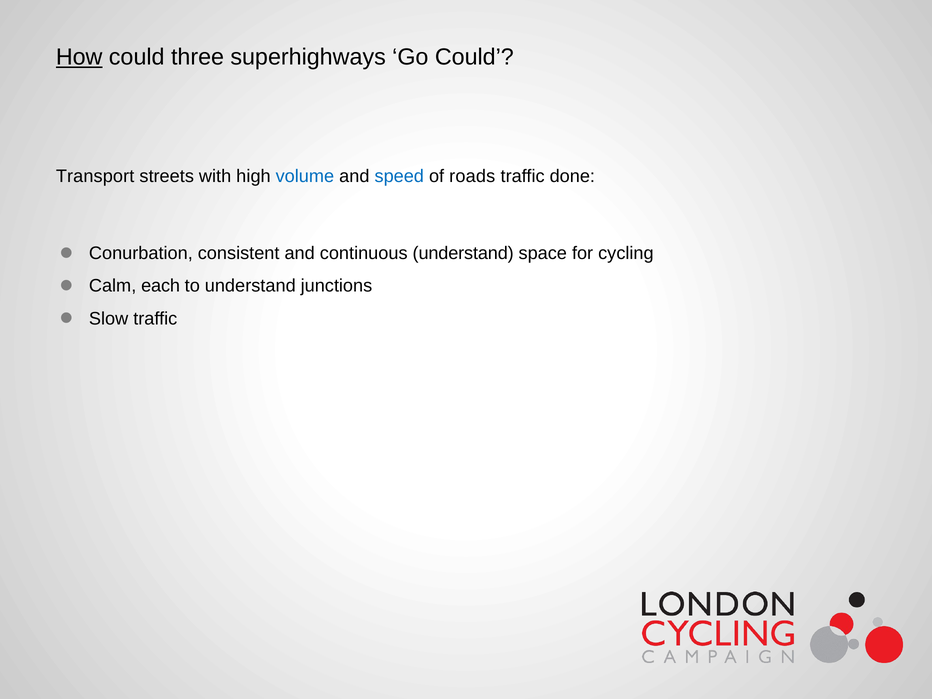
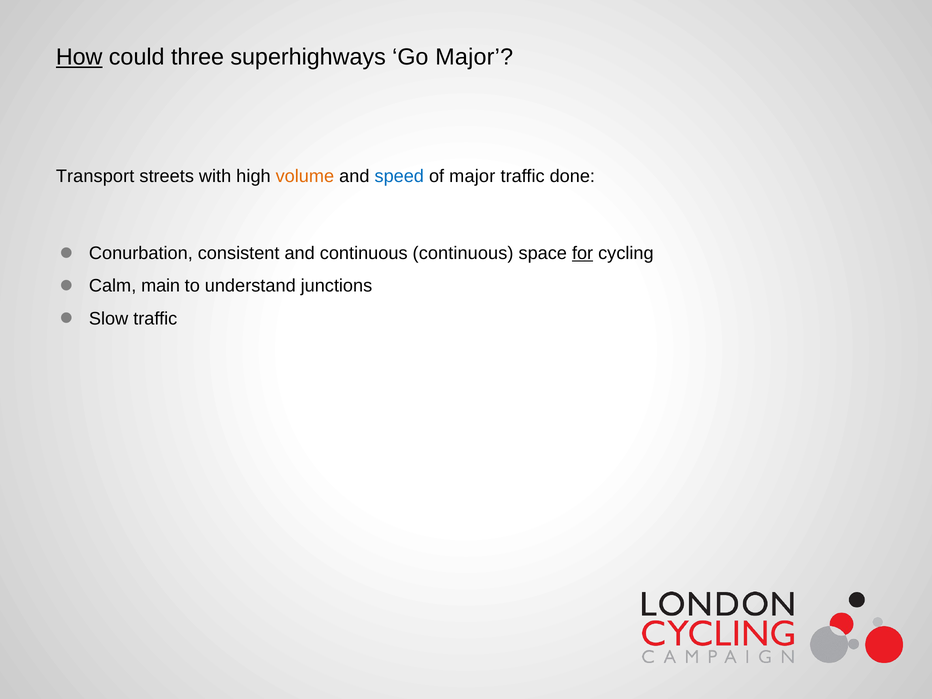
Go Could: Could -> Major (474, 57)
volume colour: blue -> orange (305, 176)
of roads: roads -> major (472, 176)
continuous understand: understand -> continuous (463, 253)
for underline: none -> present (583, 253)
each: each -> main (161, 286)
